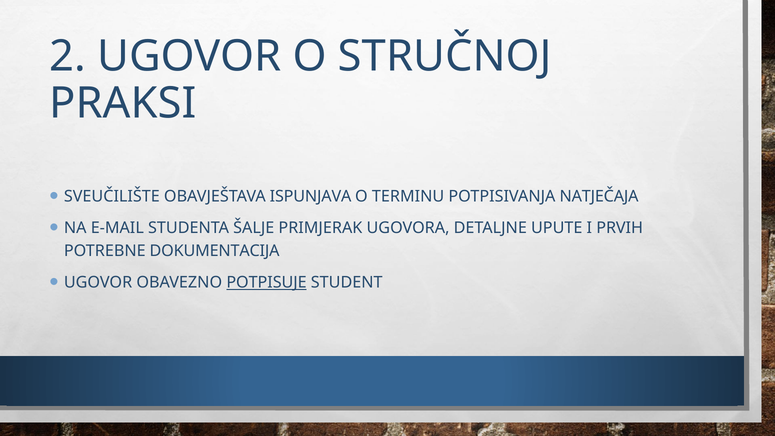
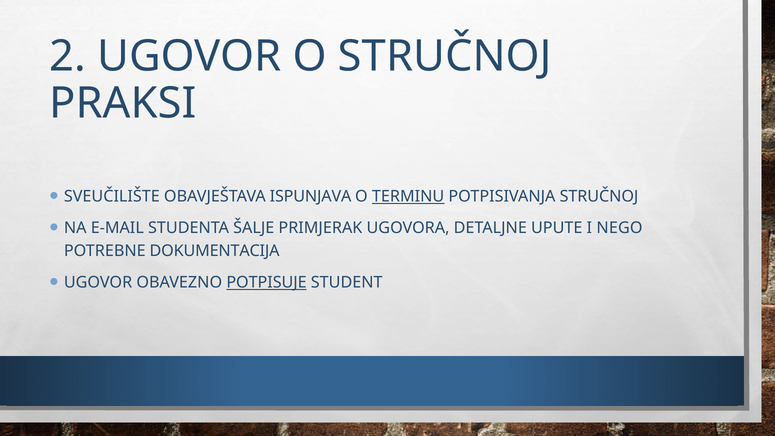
TERMINU underline: none -> present (408, 197)
POTPISIVANJA NATJEČAJA: NATJEČAJA -> STRUČNOJ (599, 197)
PRVIH: PRVIH -> NEGO (620, 228)
